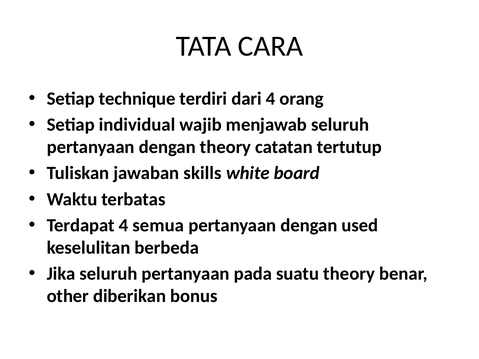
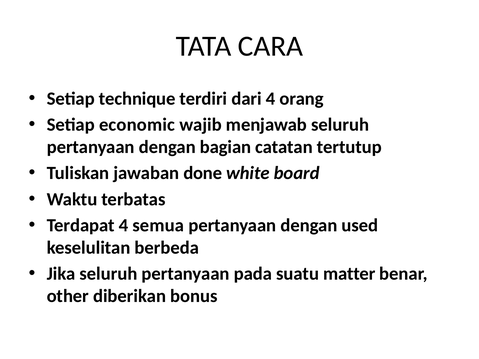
individual: individual -> economic (137, 125)
dengan theory: theory -> bagian (226, 147)
skills: skills -> done (203, 173)
suatu theory: theory -> matter (349, 274)
